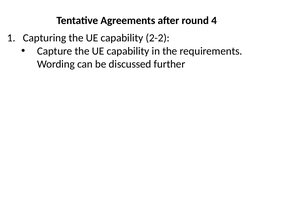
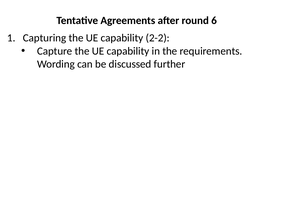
4: 4 -> 6 (214, 20)
